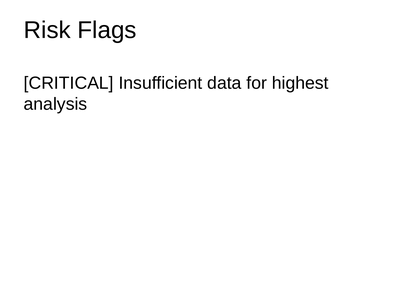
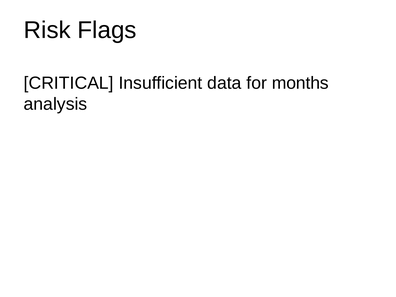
highest: highest -> months (300, 83)
